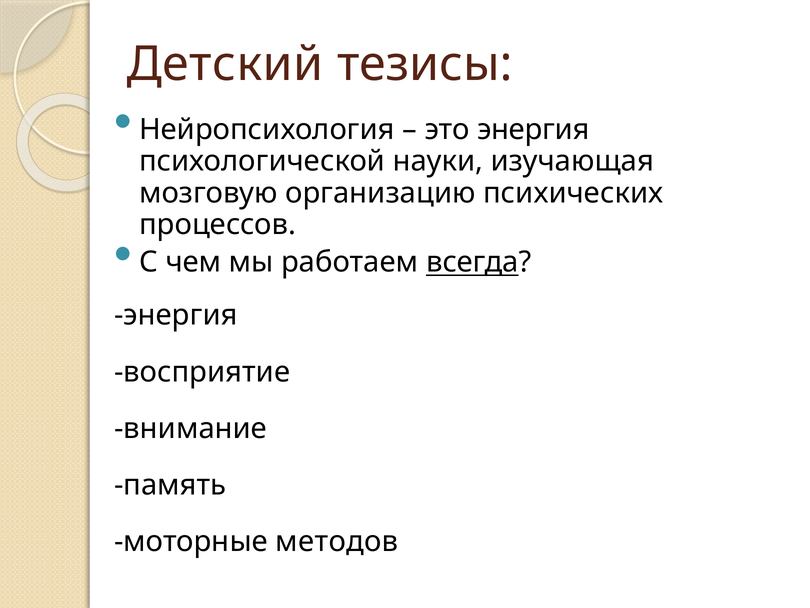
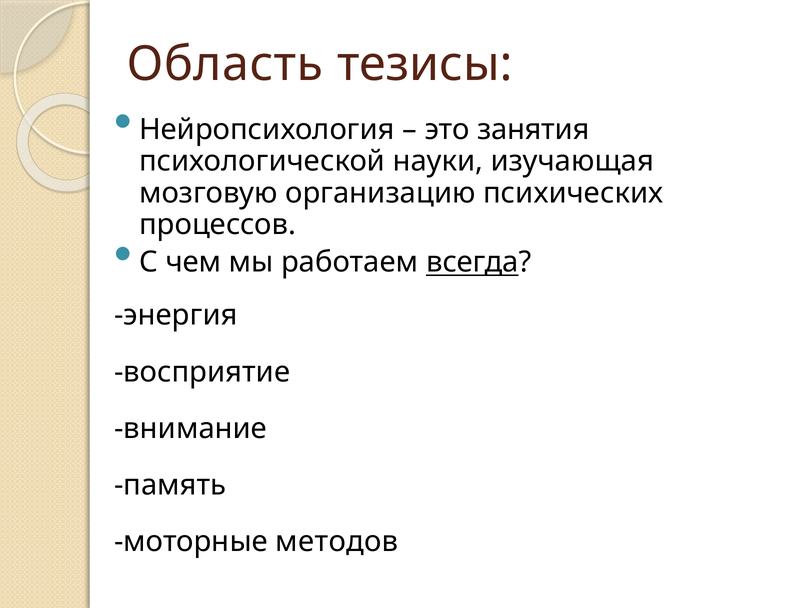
Детский: Детский -> Область (225, 64)
это энергия: энергия -> занятия (533, 130)
